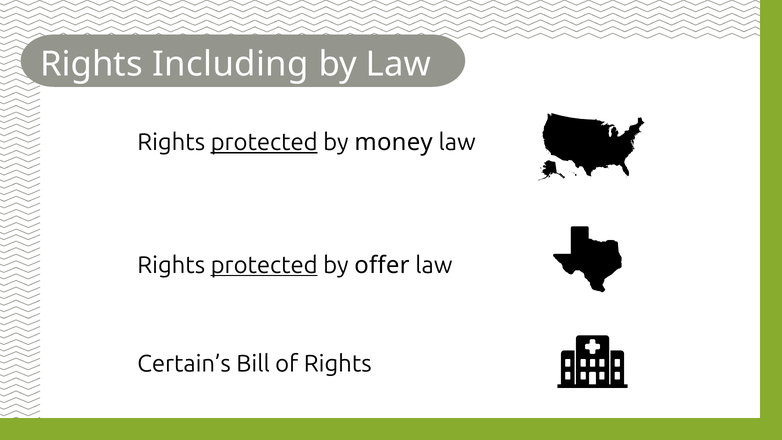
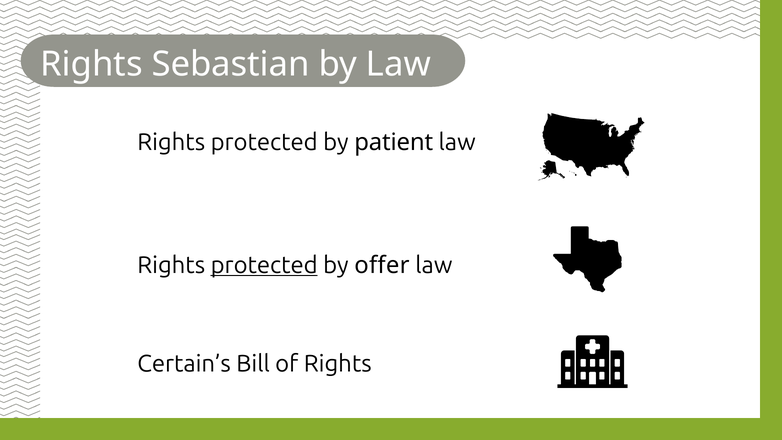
Including: Including -> Sebastian (231, 64)
protected underline: present -> none (264, 143)
money: money -> patient (394, 143)
